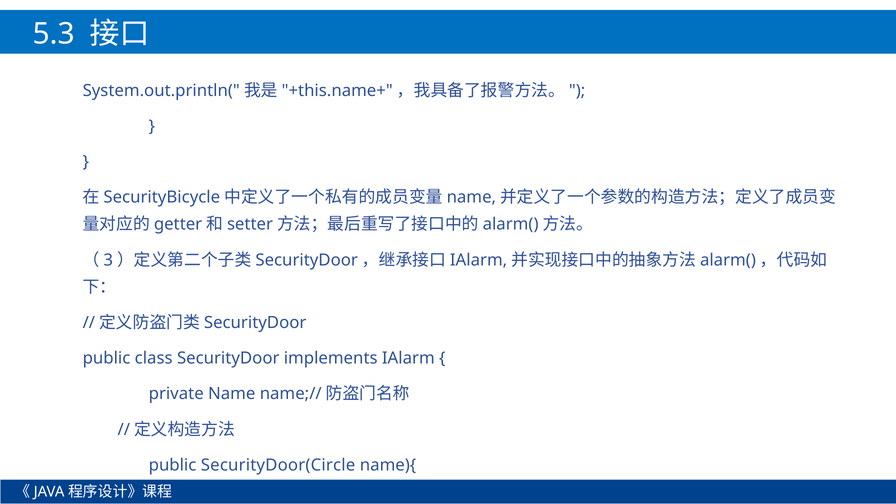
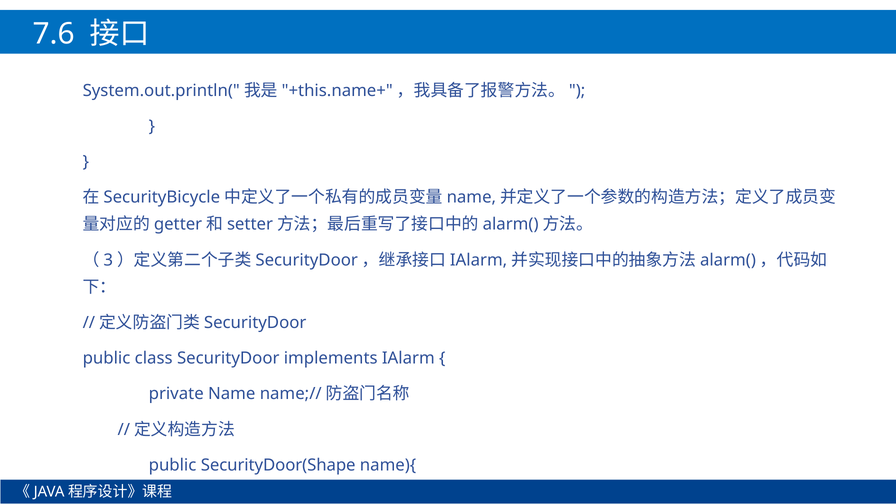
5.3: 5.3 -> 7.6 (54, 34)
SecurityDoor(Circle: SecurityDoor(Circle -> SecurityDoor(Shape (278, 465)
